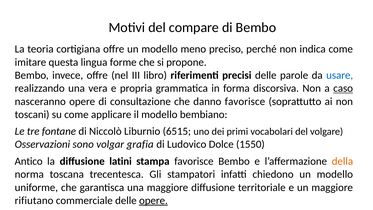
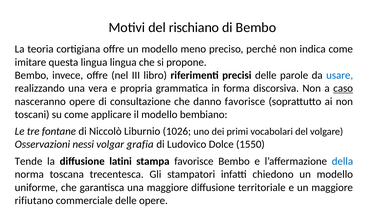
compare: compare -> rischiano (194, 28)
lingua forme: forme -> lingua (123, 62)
6515: 6515 -> 1026 (177, 131)
sono: sono -> nessi (83, 144)
Antico: Antico -> Tende (29, 161)
della colour: orange -> blue (342, 161)
opere underline: present -> none (153, 200)
